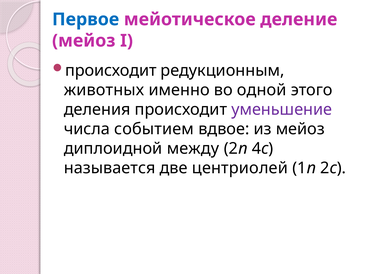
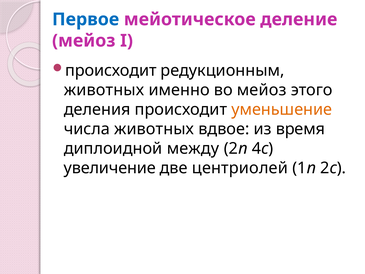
во одной: одной -> мейоз (262, 90)
уменьшение colour: purple -> orange (282, 109)
числа событием: событием -> животных (154, 129)
из мейоз: мейоз -> время (300, 129)
называется: называется -> увеличение (110, 168)
